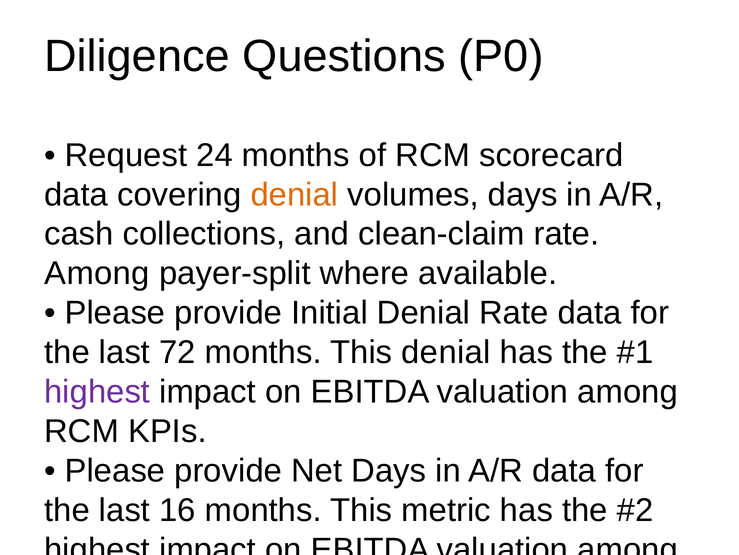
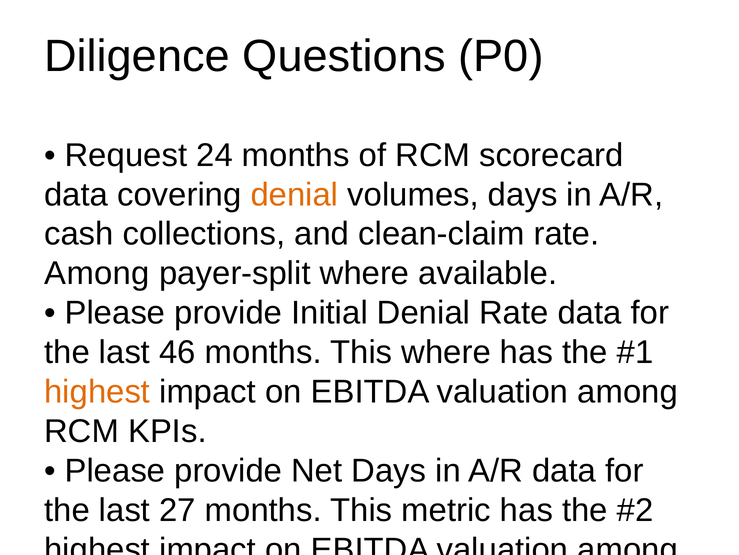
72: 72 -> 46 (177, 352)
This denial: denial -> where (446, 352)
highest colour: purple -> orange (97, 392)
16: 16 -> 27 (177, 510)
